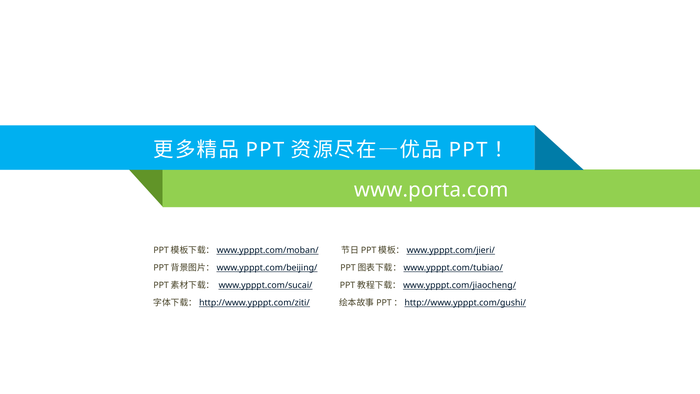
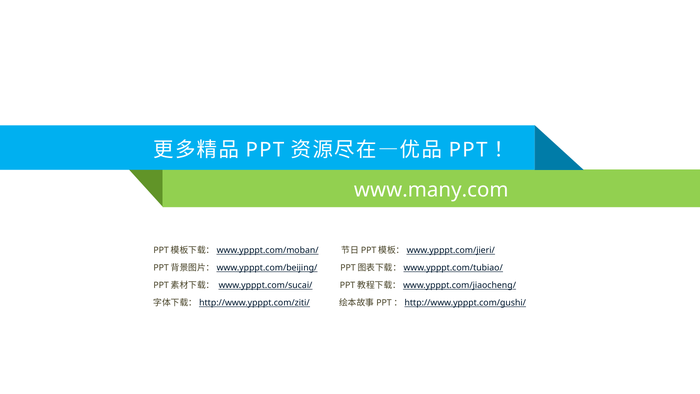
www.porta.com: www.porta.com -> www.many.com (431, 190)
